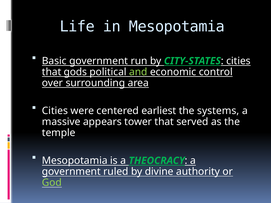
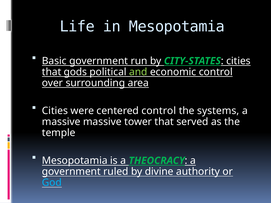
centered earliest: earliest -> control (159, 111)
massive appears: appears -> massive (102, 122)
God colour: light green -> light blue (52, 183)
